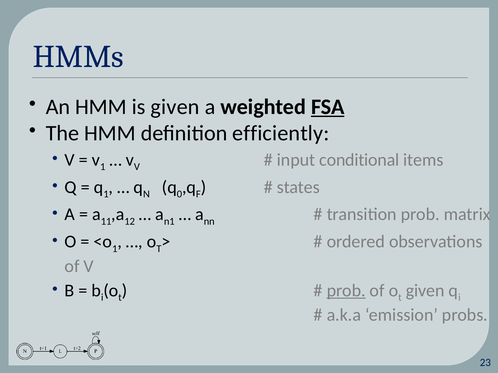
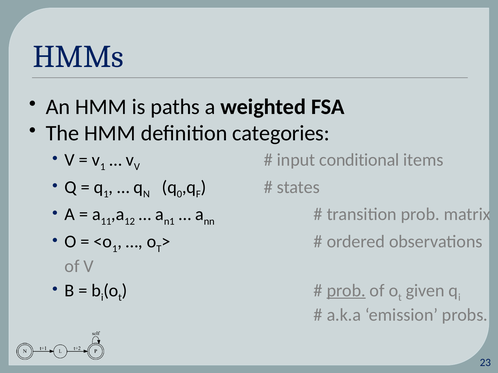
is given: given -> paths (175, 107)
FSA underline: present -> none (328, 107)
efficiently: efficiently -> categories (281, 134)
